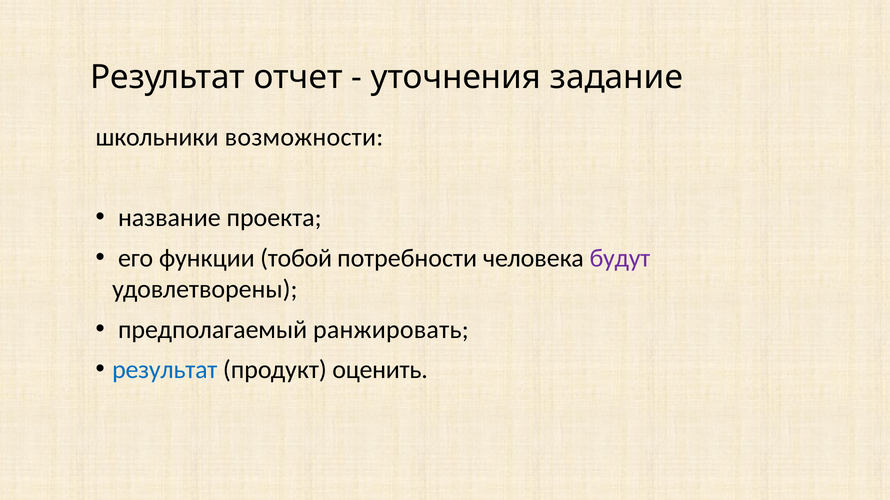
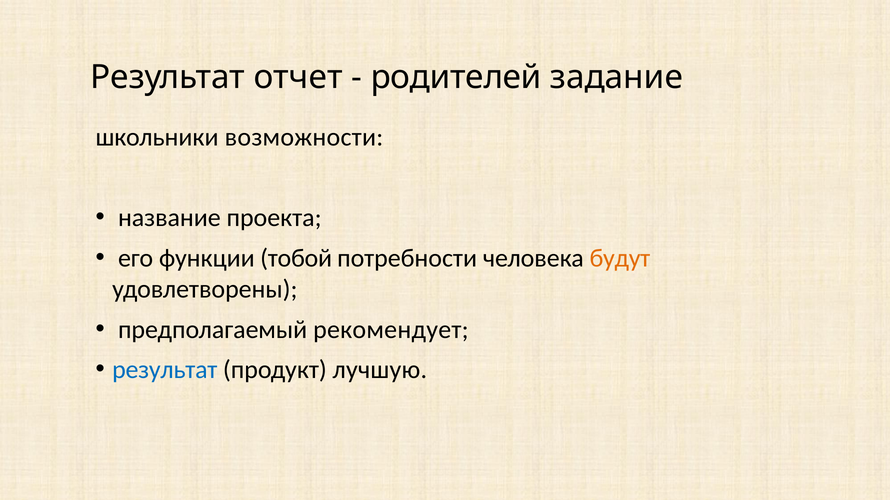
уточнения: уточнения -> родителей (456, 78)
будут colour: purple -> orange (620, 258)
ранжировать: ранжировать -> рекомендует (391, 330)
оценить: оценить -> лучшую (380, 370)
